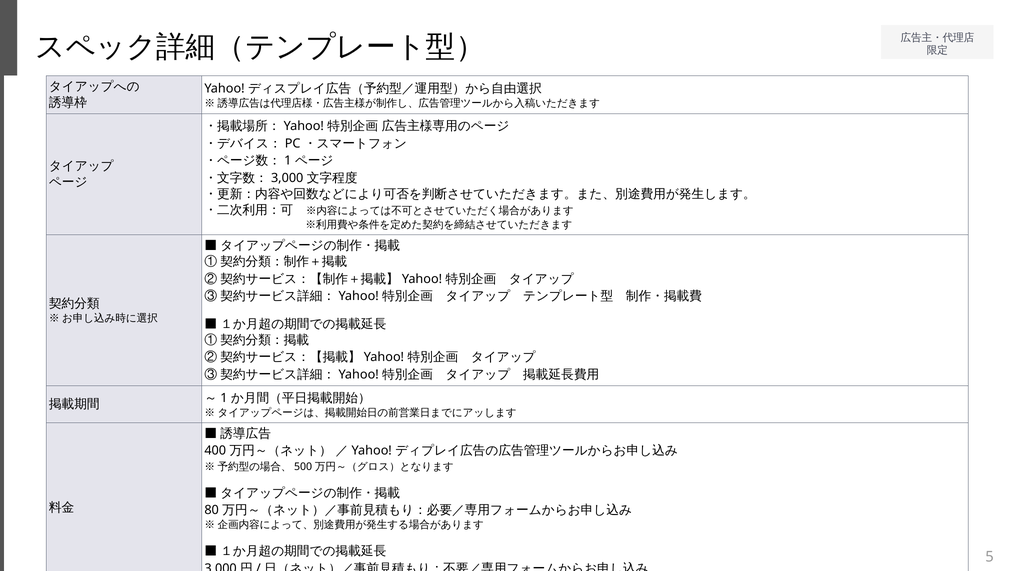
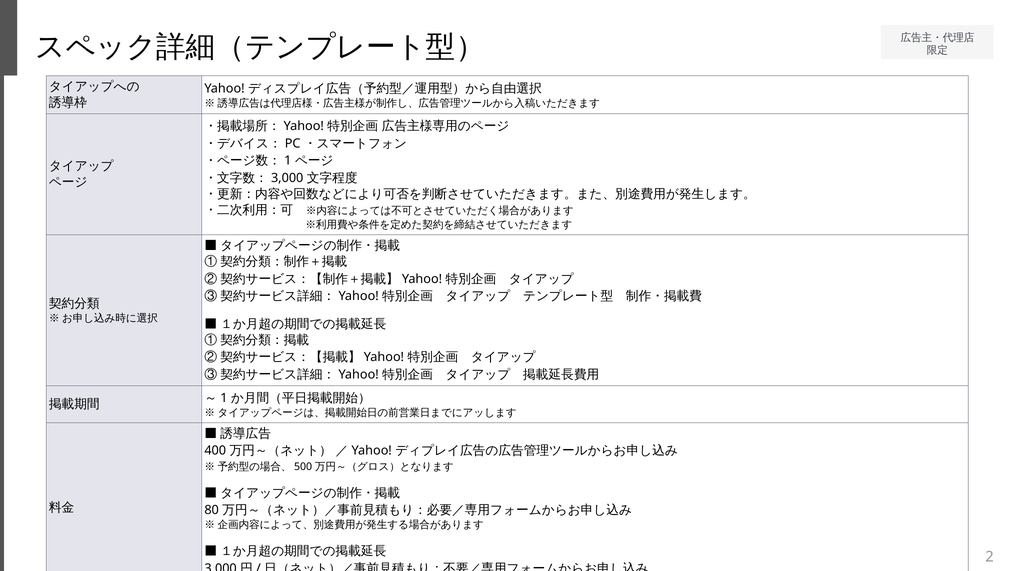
5: 5 -> 2 (990, 557)
